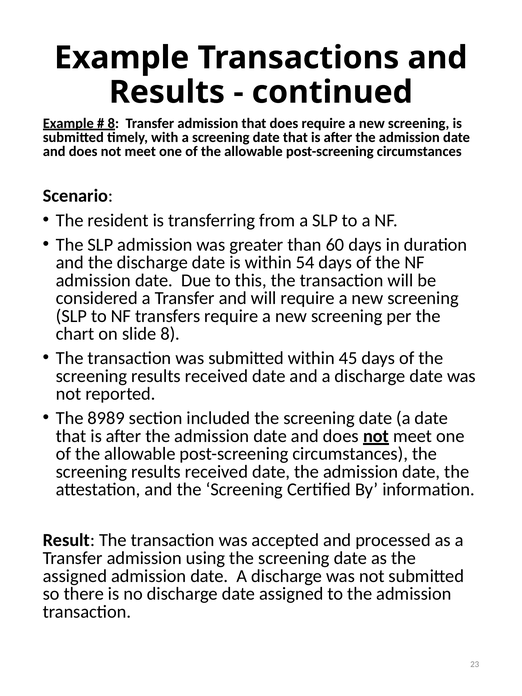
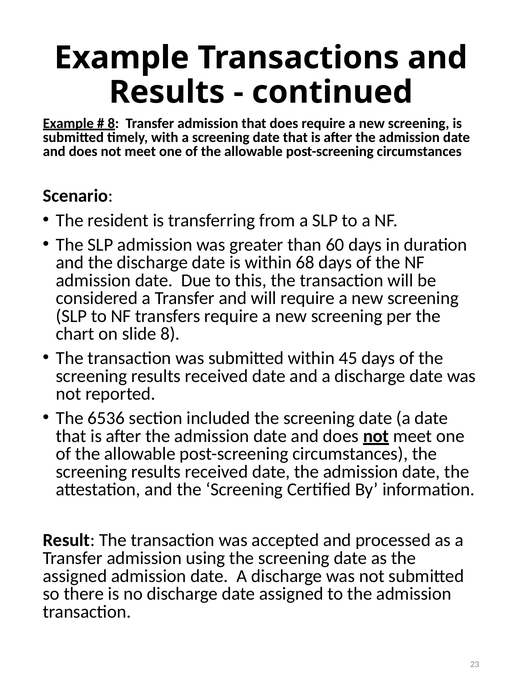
54: 54 -> 68 (305, 262)
8989: 8989 -> 6536 (106, 418)
